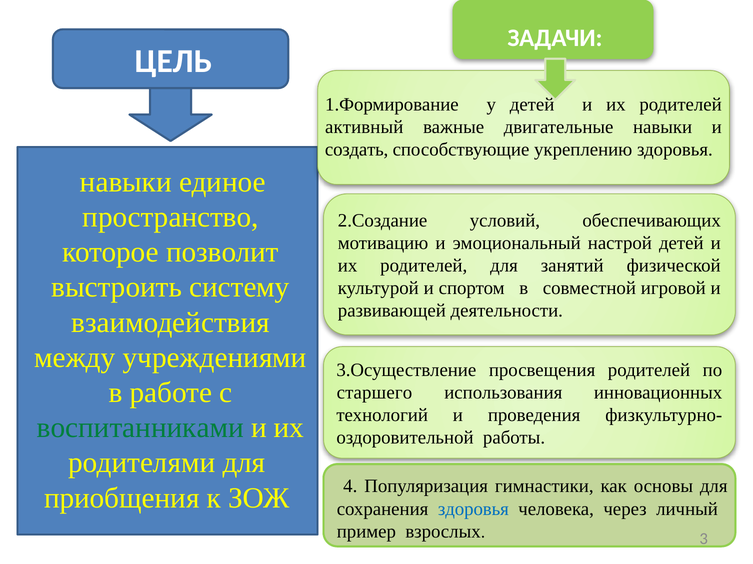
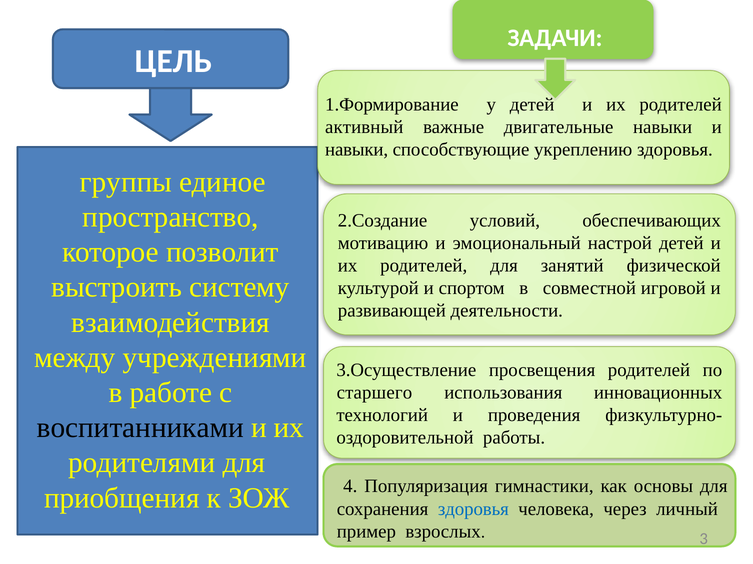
создать: создать -> навыки (357, 150)
навыки: навыки -> группы (126, 182)
воспитанниками colour: green -> black (140, 428)
